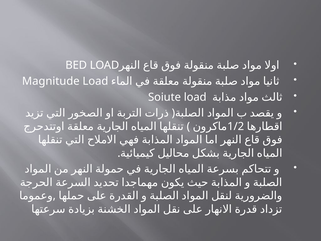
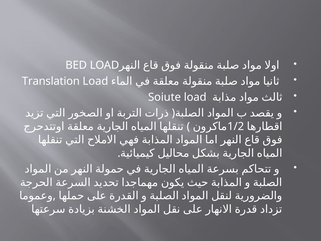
Magnitude: Magnitude -> Translation (51, 81)
